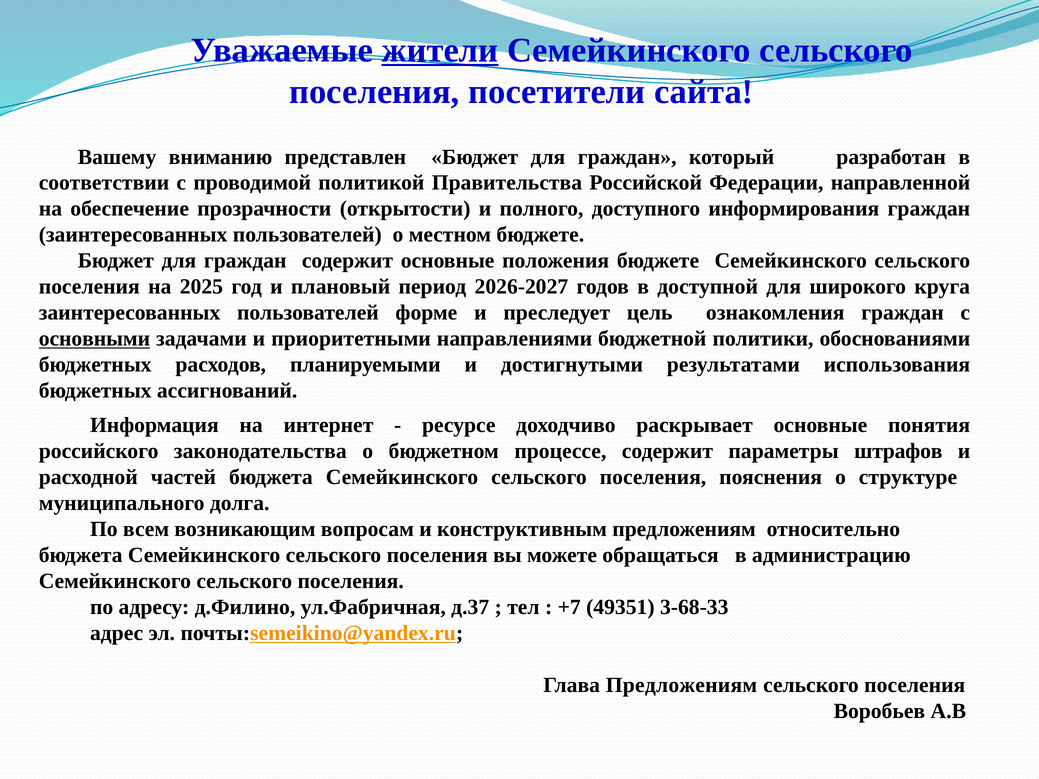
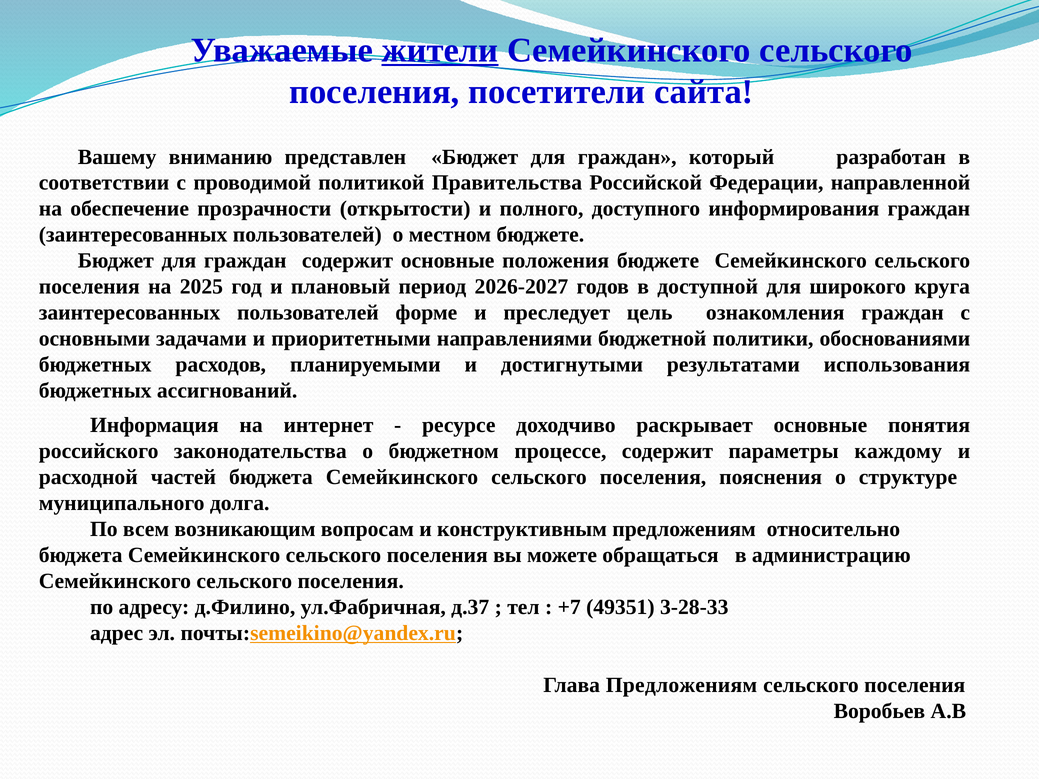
основными underline: present -> none (94, 339)
штрафов: штрафов -> каждому (898, 451)
3-68-33: 3-68-33 -> 3-28-33 (694, 607)
